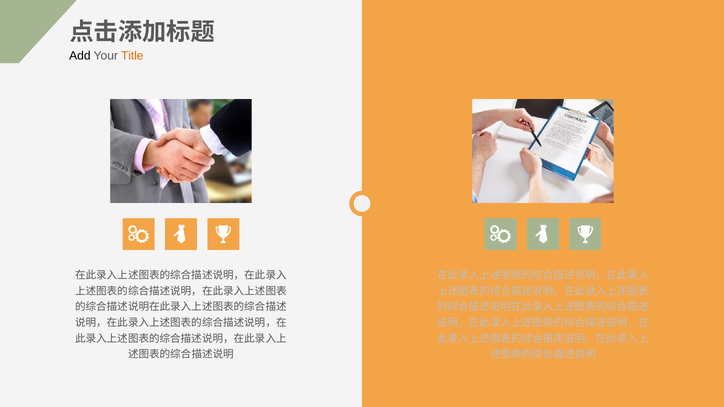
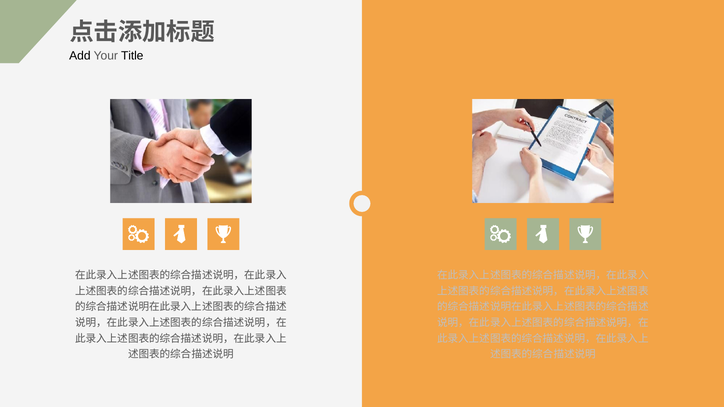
Title colour: orange -> black (132, 56)
